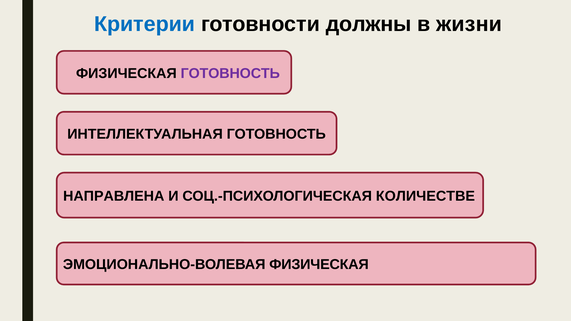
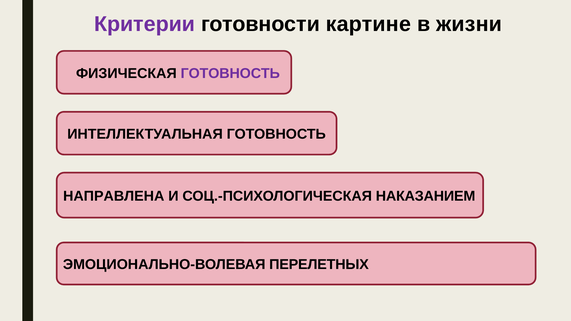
Критерии colour: blue -> purple (145, 24)
должны: должны -> картине (368, 24)
КОЛИЧЕСТВЕ: КОЛИЧЕСТВЕ -> НАКАЗАНИЕМ (426, 196)
ЭМОЦИОНАЛЬНО-ВОЛЕВАЯ ФИЗИЧЕСКАЯ: ФИЗИЧЕСКАЯ -> ПЕРЕЛЕТНЫХ (319, 265)
